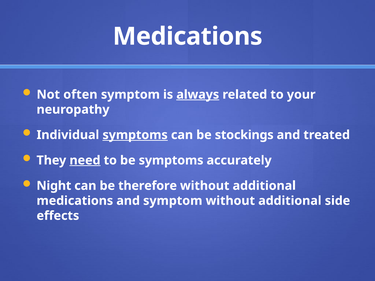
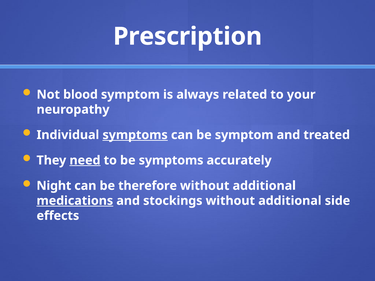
Medications: Medications -> Prescription (188, 36)
often: often -> blood (81, 95)
always underline: present -> none (198, 95)
be stockings: stockings -> symptom (244, 135)
medications underline: none -> present (75, 201)
and symptom: symptom -> stockings (173, 201)
